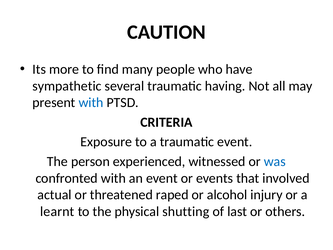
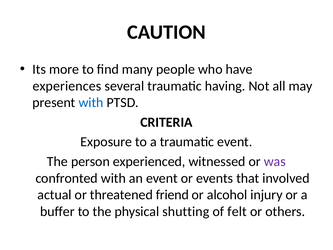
sympathetic: sympathetic -> experiences (67, 86)
was colour: blue -> purple (275, 161)
raped: raped -> friend (172, 195)
learnt: learnt -> buffer (57, 211)
last: last -> felt (237, 211)
